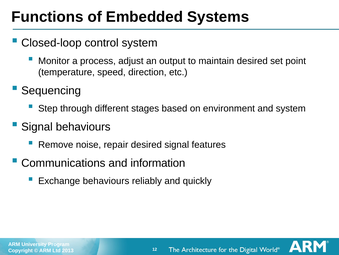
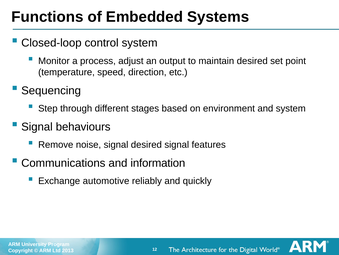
noise repair: repair -> signal (116, 144)
Exchange behaviours: behaviours -> automotive (106, 181)
